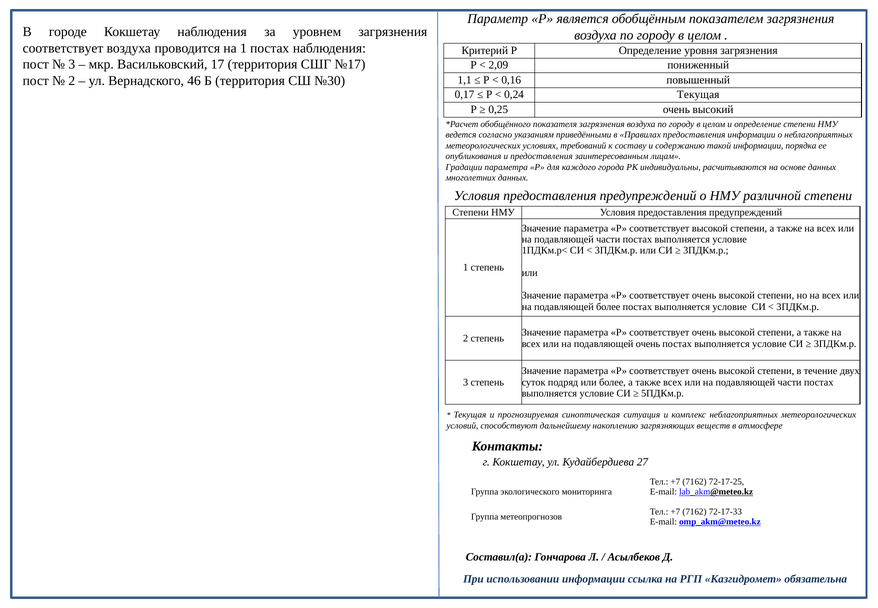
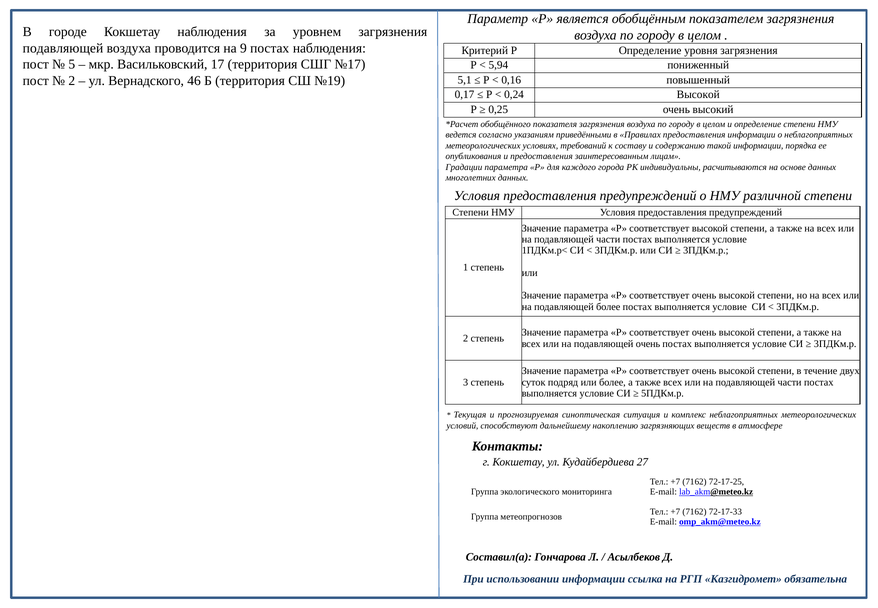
соответствует: соответствует -> подавляющей (63, 48)
на 1: 1 -> 9 (243, 48)
3: 3 -> 5 (72, 64)
2,09: 2,09 -> 5,94 (498, 65)
№30: №30 -> №19 (330, 81)
1,1: 1,1 -> 5,1 (465, 80)
0,24 Текущая: Текущая -> Высокой (698, 95)
